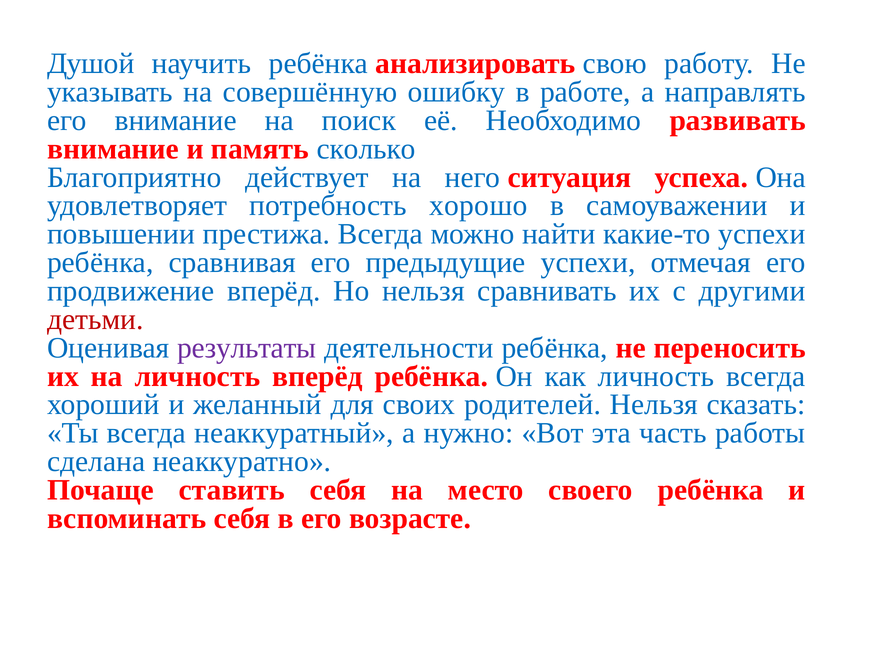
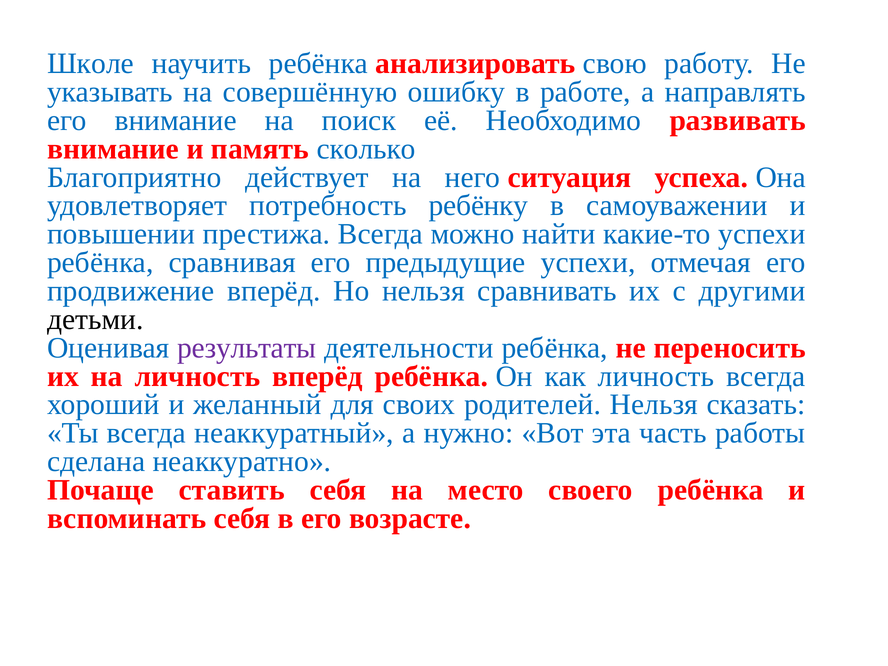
Душой: Душой -> Школе (91, 64)
хорошо: хорошо -> ребёнку (479, 206)
детьми colour: red -> black (95, 319)
